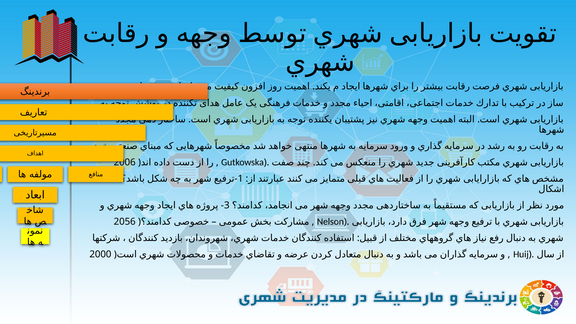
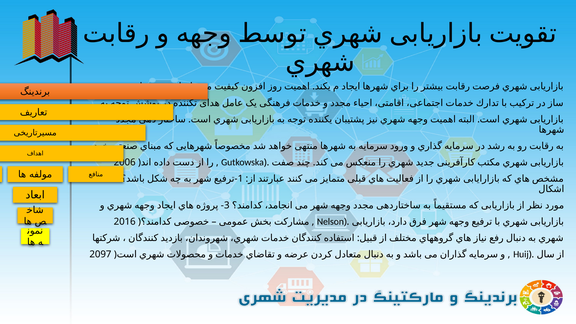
2056: 2056 -> 2016 (125, 222)
2000: 2000 -> 2097 (100, 254)
